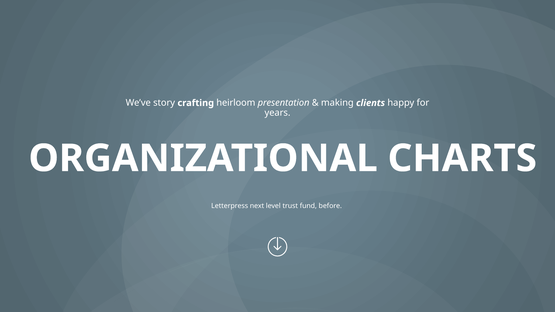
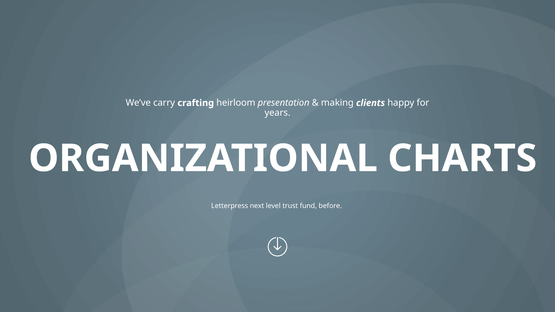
story: story -> carry (164, 103)
